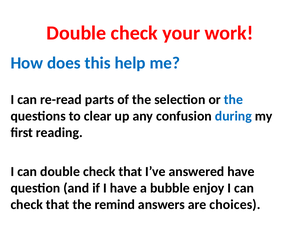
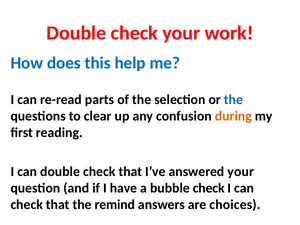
during colour: blue -> orange (233, 116)
answered have: have -> your (241, 172)
bubble enjoy: enjoy -> check (209, 188)
